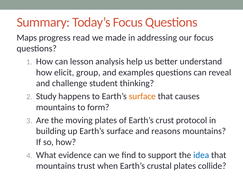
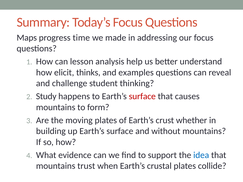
read: read -> time (81, 38)
group: group -> thinks (88, 73)
surface colour: orange -> red (142, 96)
protocol: protocol -> whether (192, 120)
reasons: reasons -> without (166, 131)
